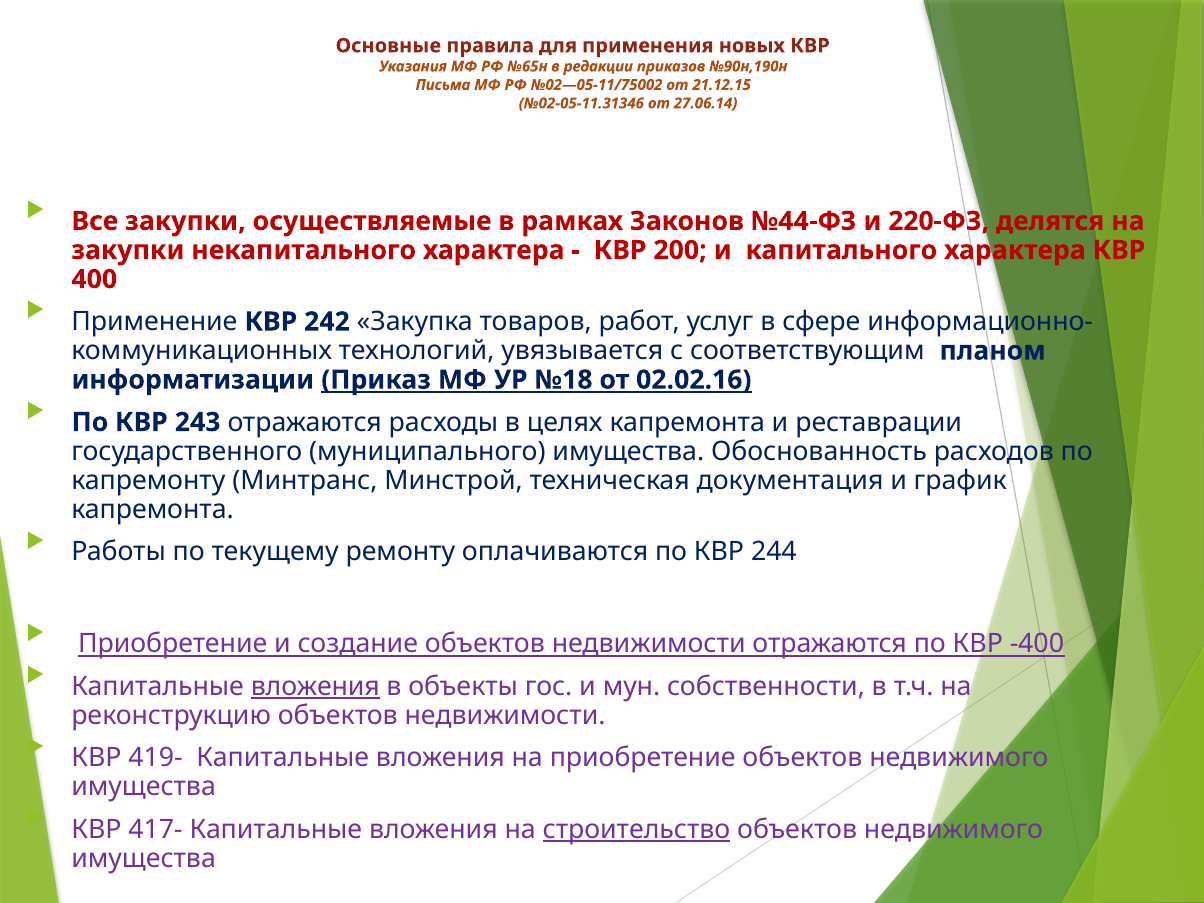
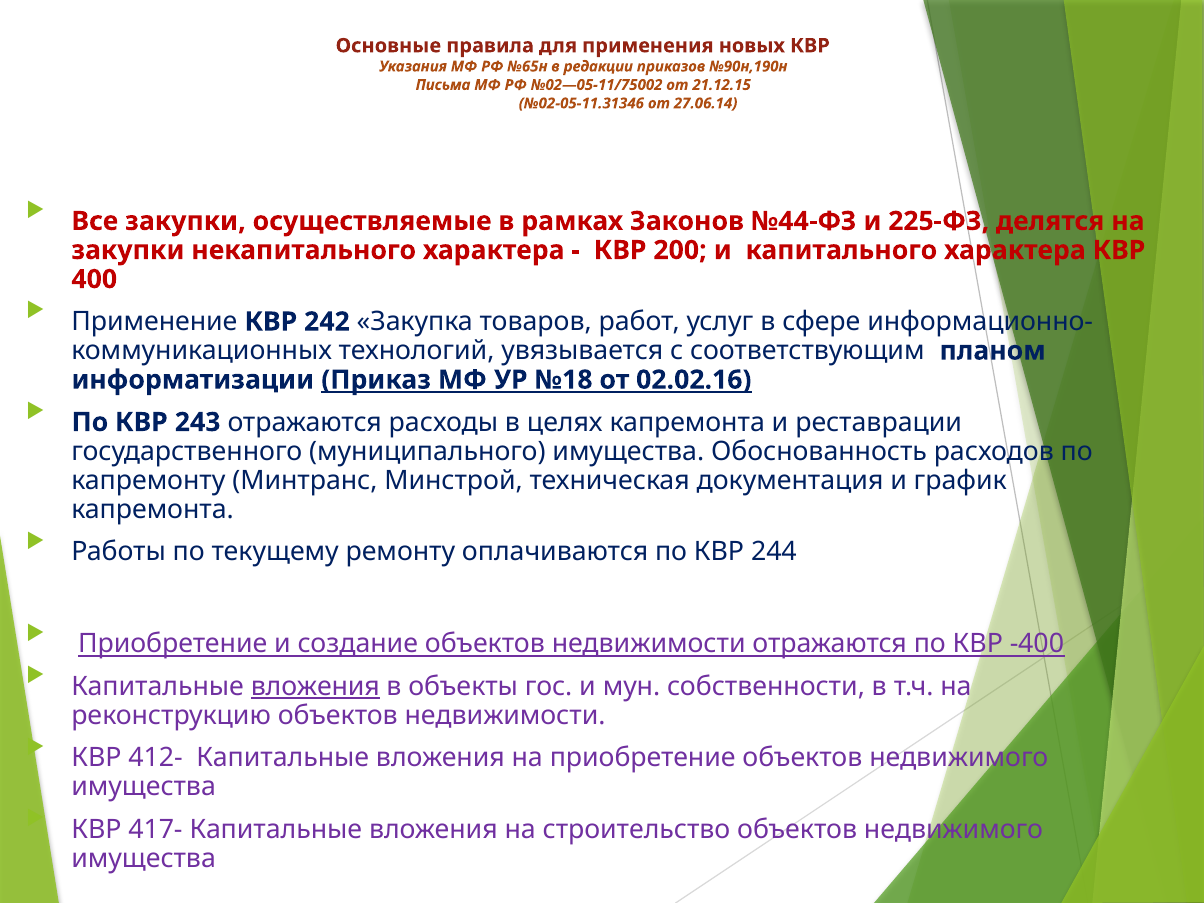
220-ФЗ: 220-ФЗ -> 225-ФЗ (939, 221)
419-: 419- -> 412- (155, 758)
строительство underline: present -> none (636, 829)
